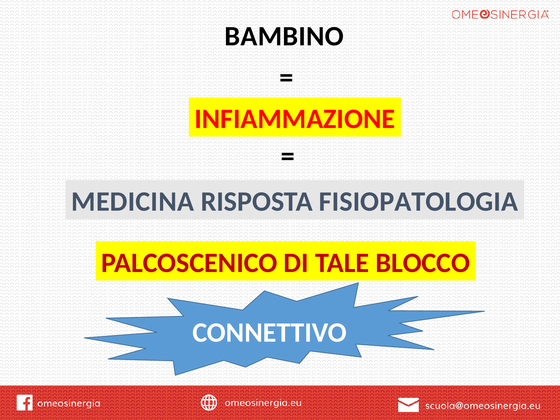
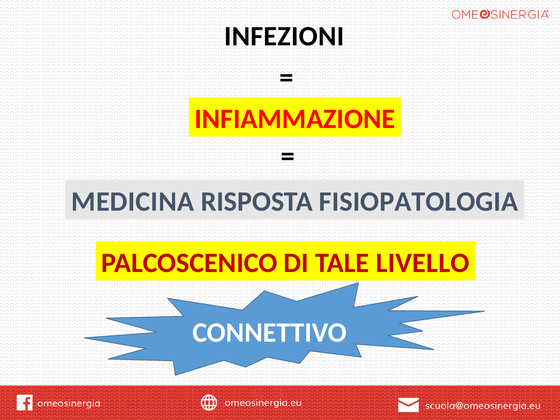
BAMBINO: BAMBINO -> INFEZIONI (284, 36)
BLOCCO: BLOCCO -> LIVELLO (423, 263)
